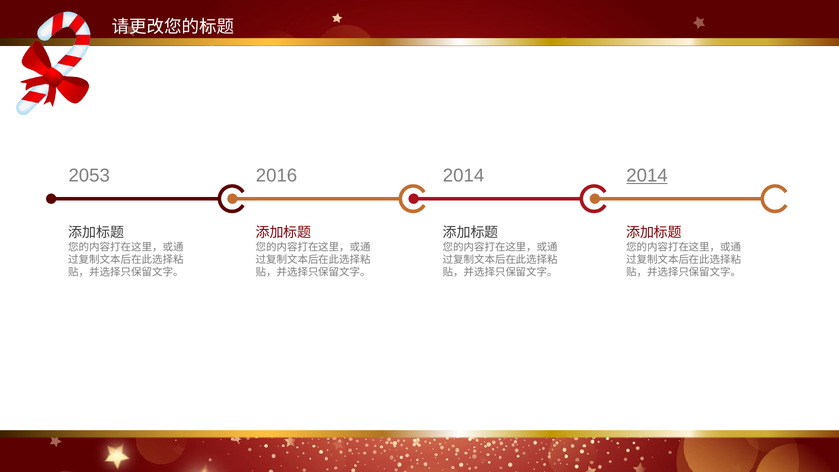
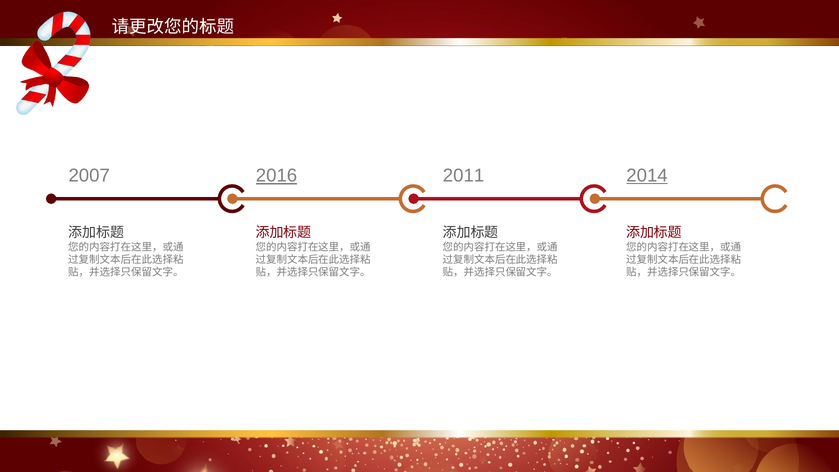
2053: 2053 -> 2007 (89, 176)
2016 underline: none -> present (277, 176)
2014: 2014 -> 2011 (464, 176)
